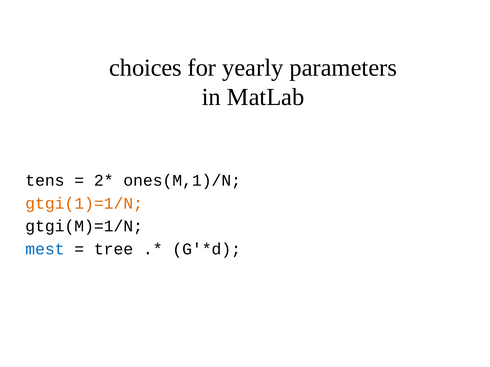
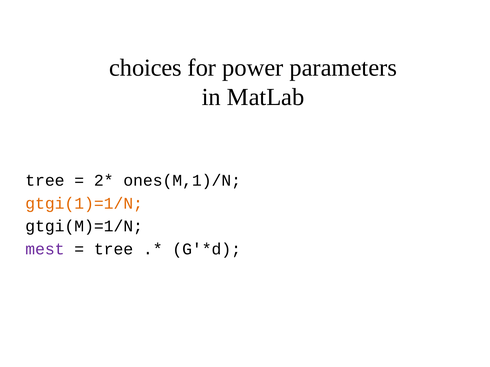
yearly: yearly -> power (253, 68)
tens: tens -> tree (45, 181)
mest colour: blue -> purple (45, 249)
